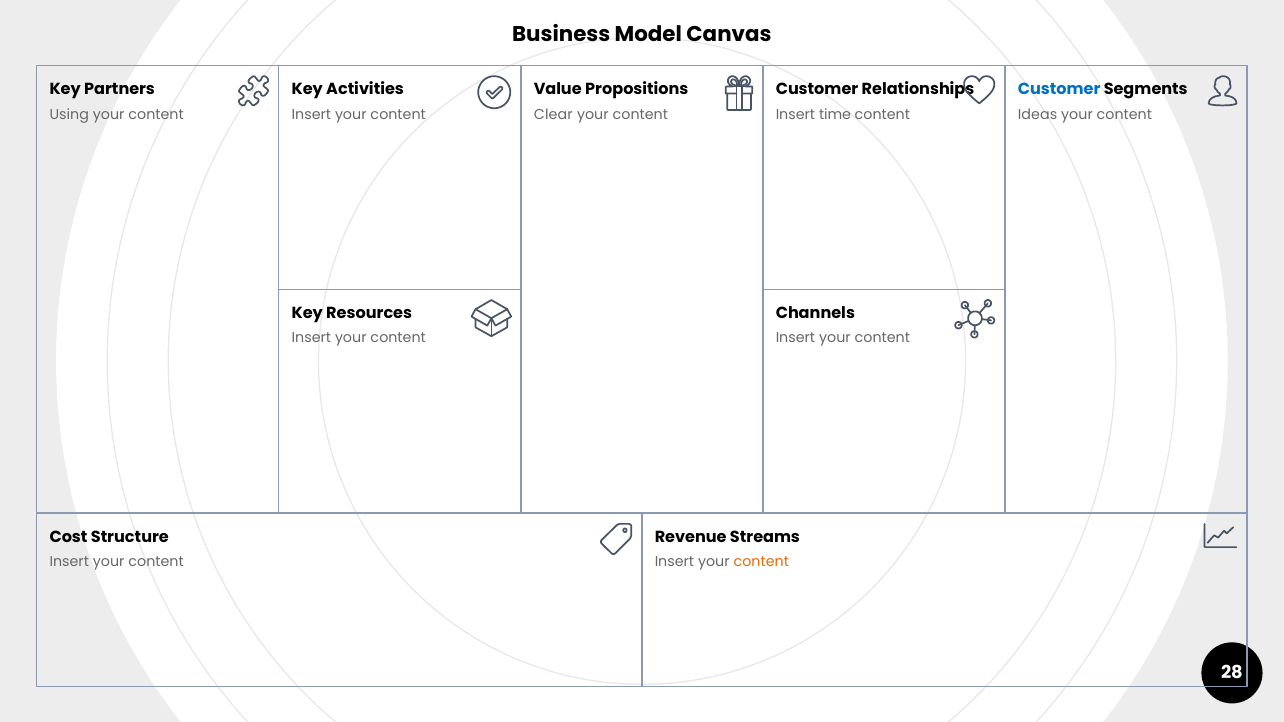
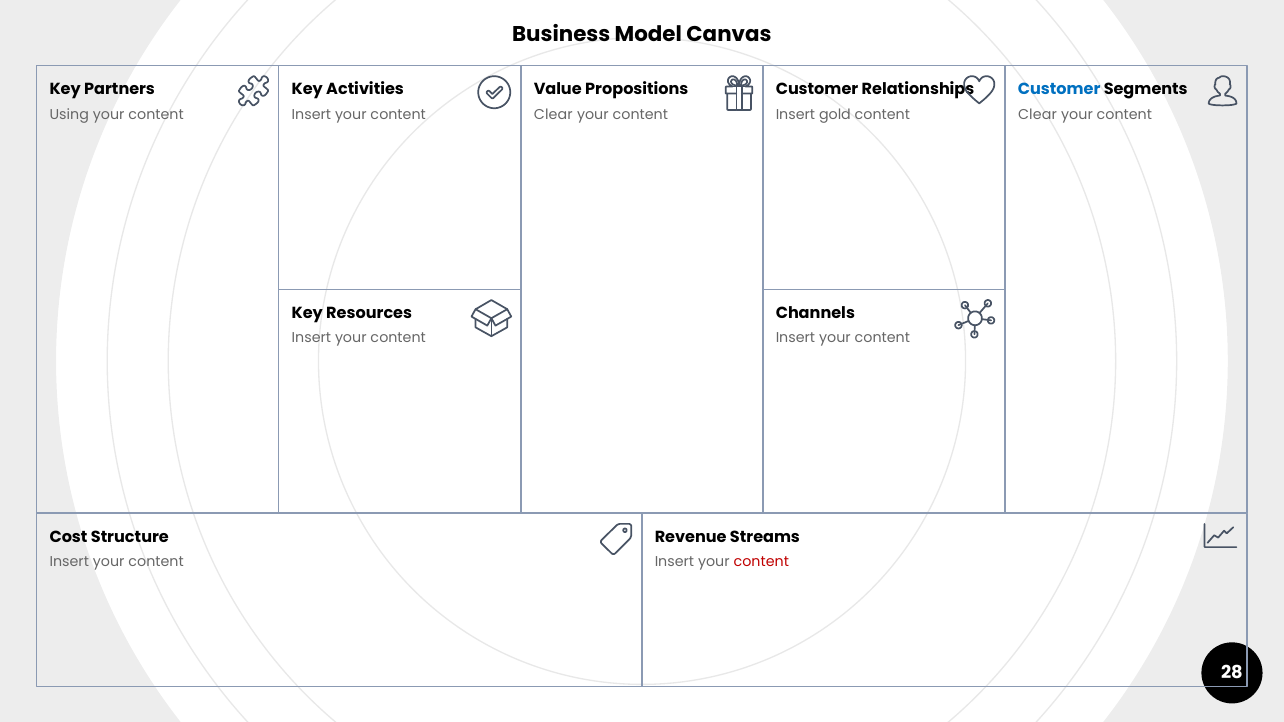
time: time -> gold (835, 114)
Ideas: Ideas -> Clear (1038, 114)
content colour: orange -> red (761, 562)
